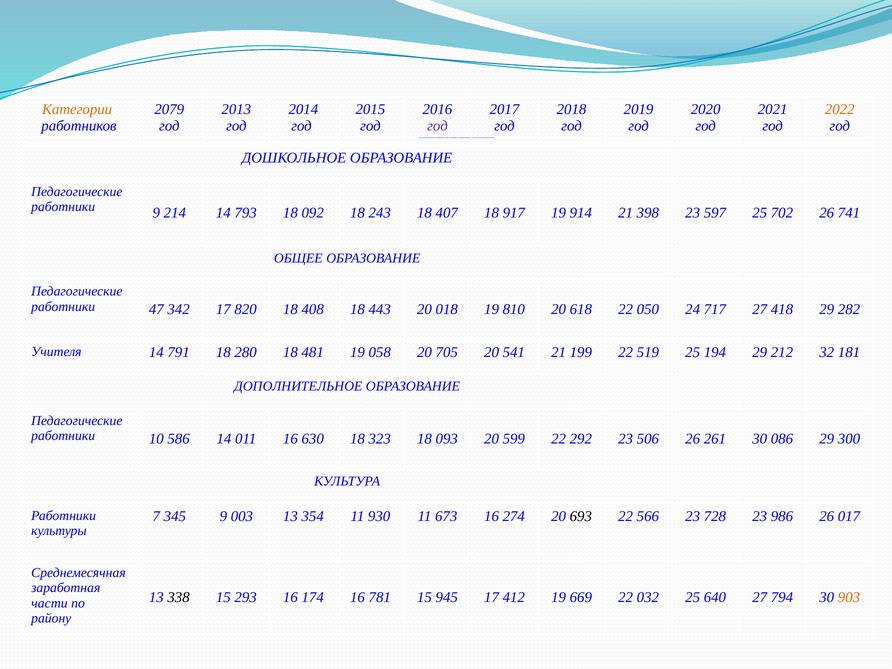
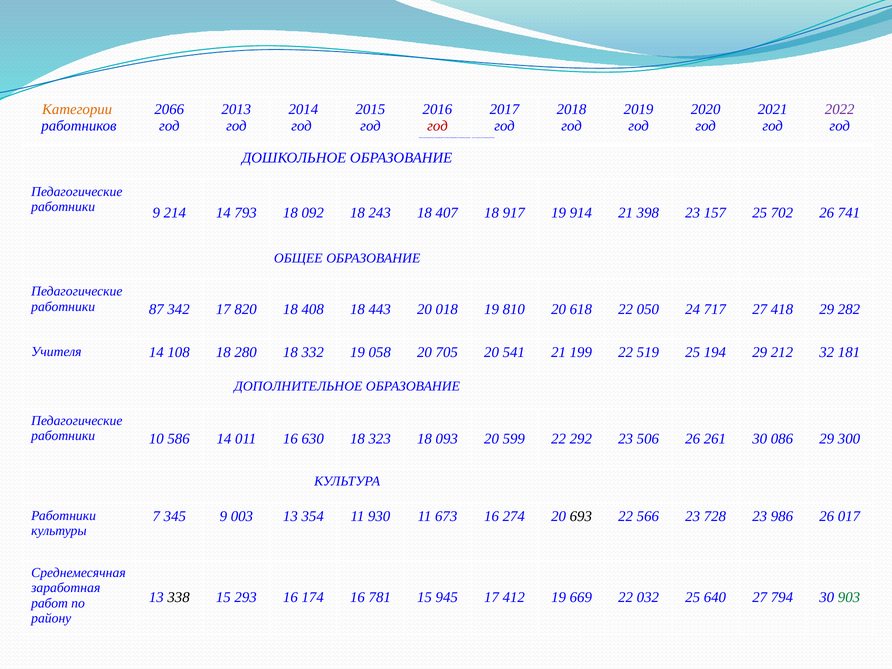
2079: 2079 -> 2066 (169, 109)
2022 colour: orange -> purple (840, 109)
год colour: purple -> red (438, 126)
597: 597 -> 157 (715, 213)
47: 47 -> 87 (156, 310)
791: 791 -> 108 (179, 352)
481: 481 -> 332 (313, 352)
903 colour: orange -> green (849, 597)
части: части -> работ (50, 603)
